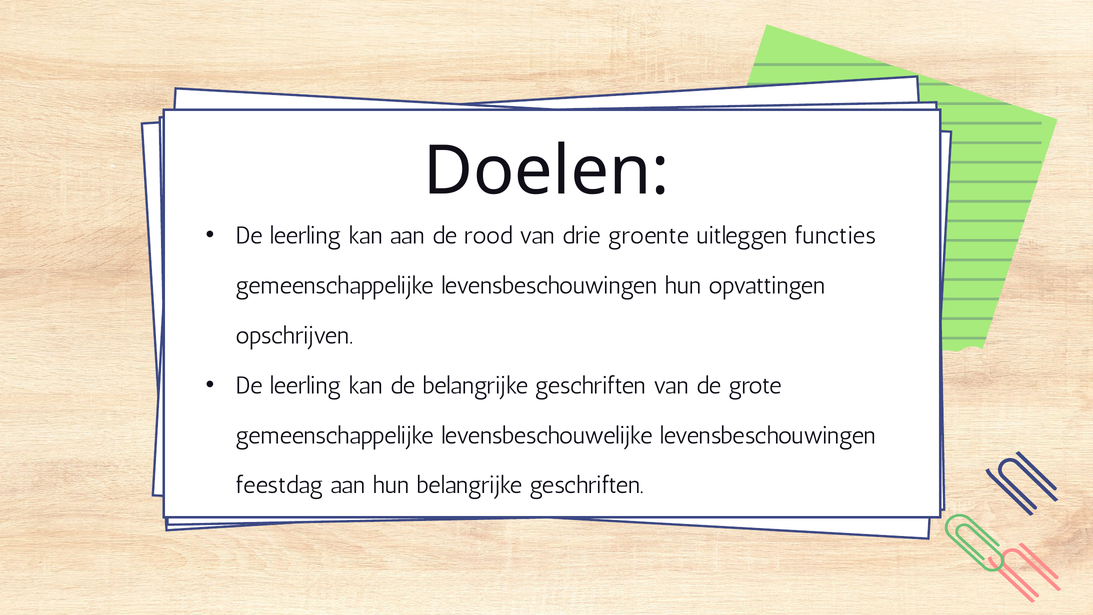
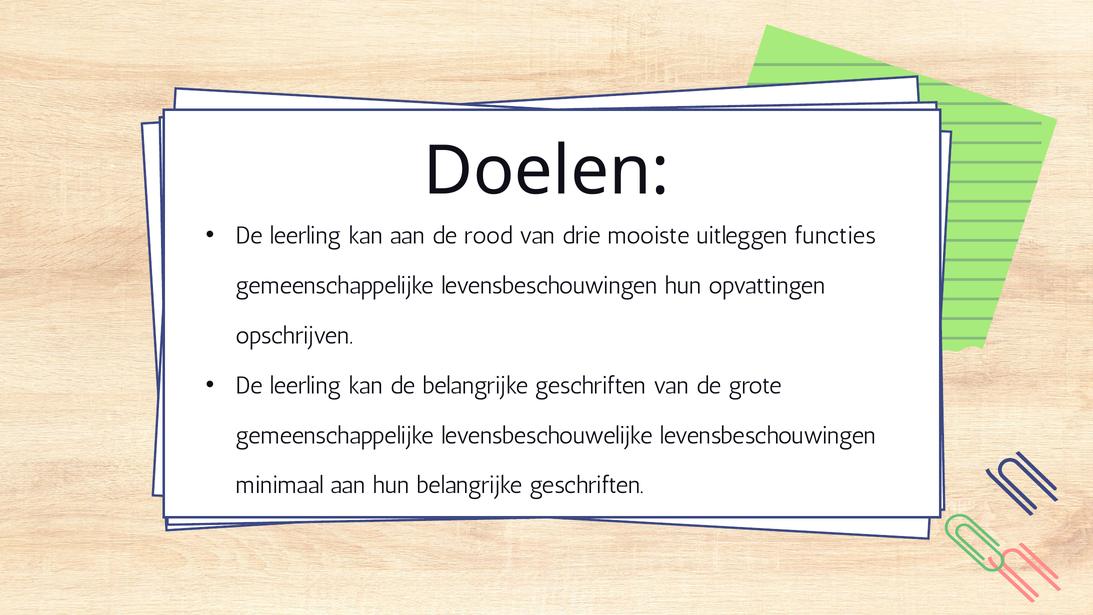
groente: groente -> mooiste (649, 236)
feestdag: feestdag -> minimaal (280, 485)
